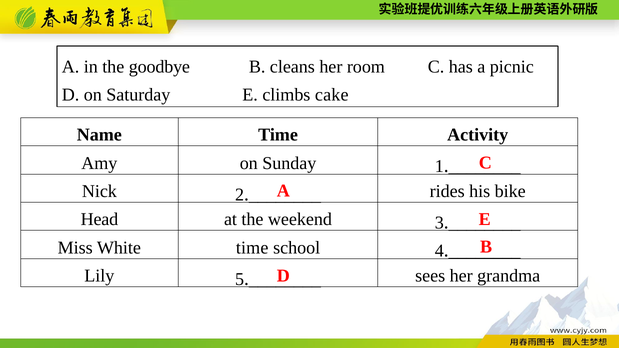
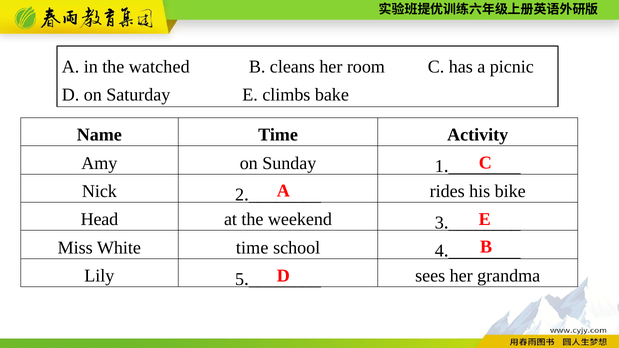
goodbye: goodbye -> watched (159, 67)
cake: cake -> bake (332, 95)
